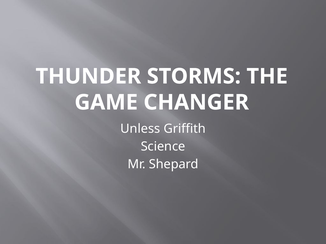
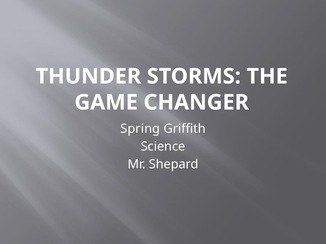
Unless: Unless -> Spring (140, 129)
